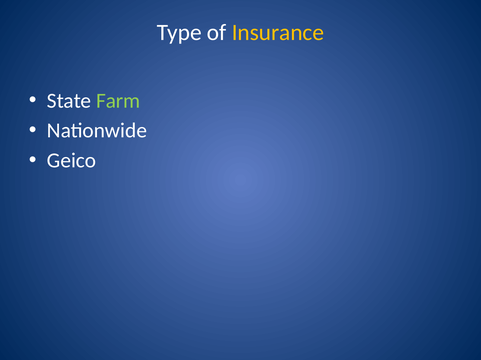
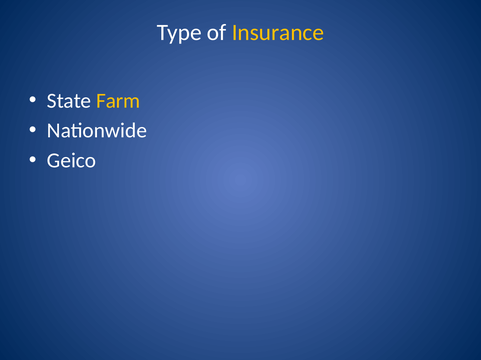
Farm colour: light green -> yellow (118, 101)
